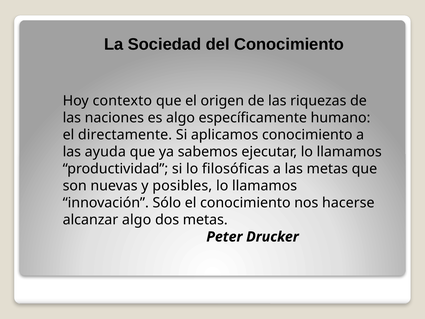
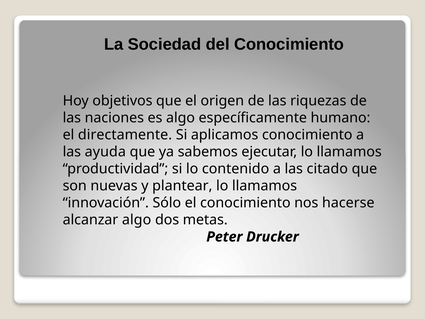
contexto: contexto -> objetivos (122, 101)
filosóficas: filosóficas -> contenido (236, 169)
las metas: metas -> citado (327, 169)
posibles: posibles -> plantear (182, 186)
